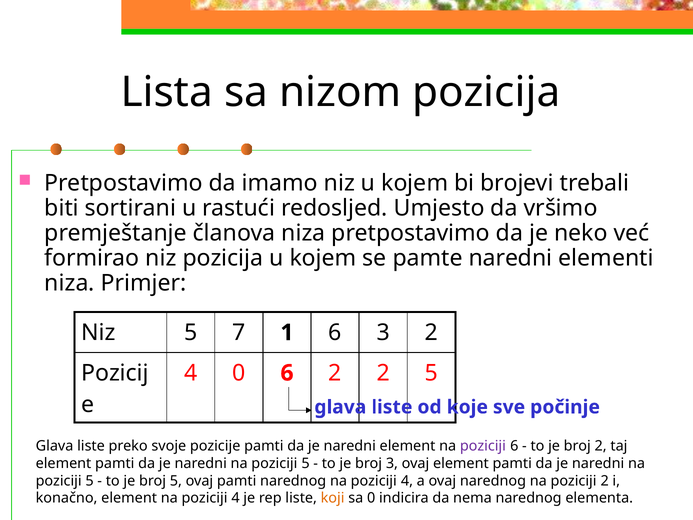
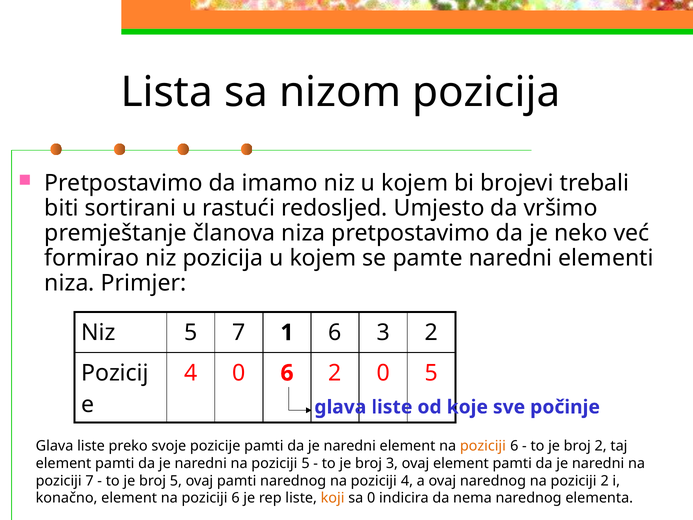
2 2: 2 -> 0 (383, 373)
poziciji colour: purple -> orange (483, 446)
5: 5 -> 7 (90, 481)
4: 4 -> 6 (236, 498)
